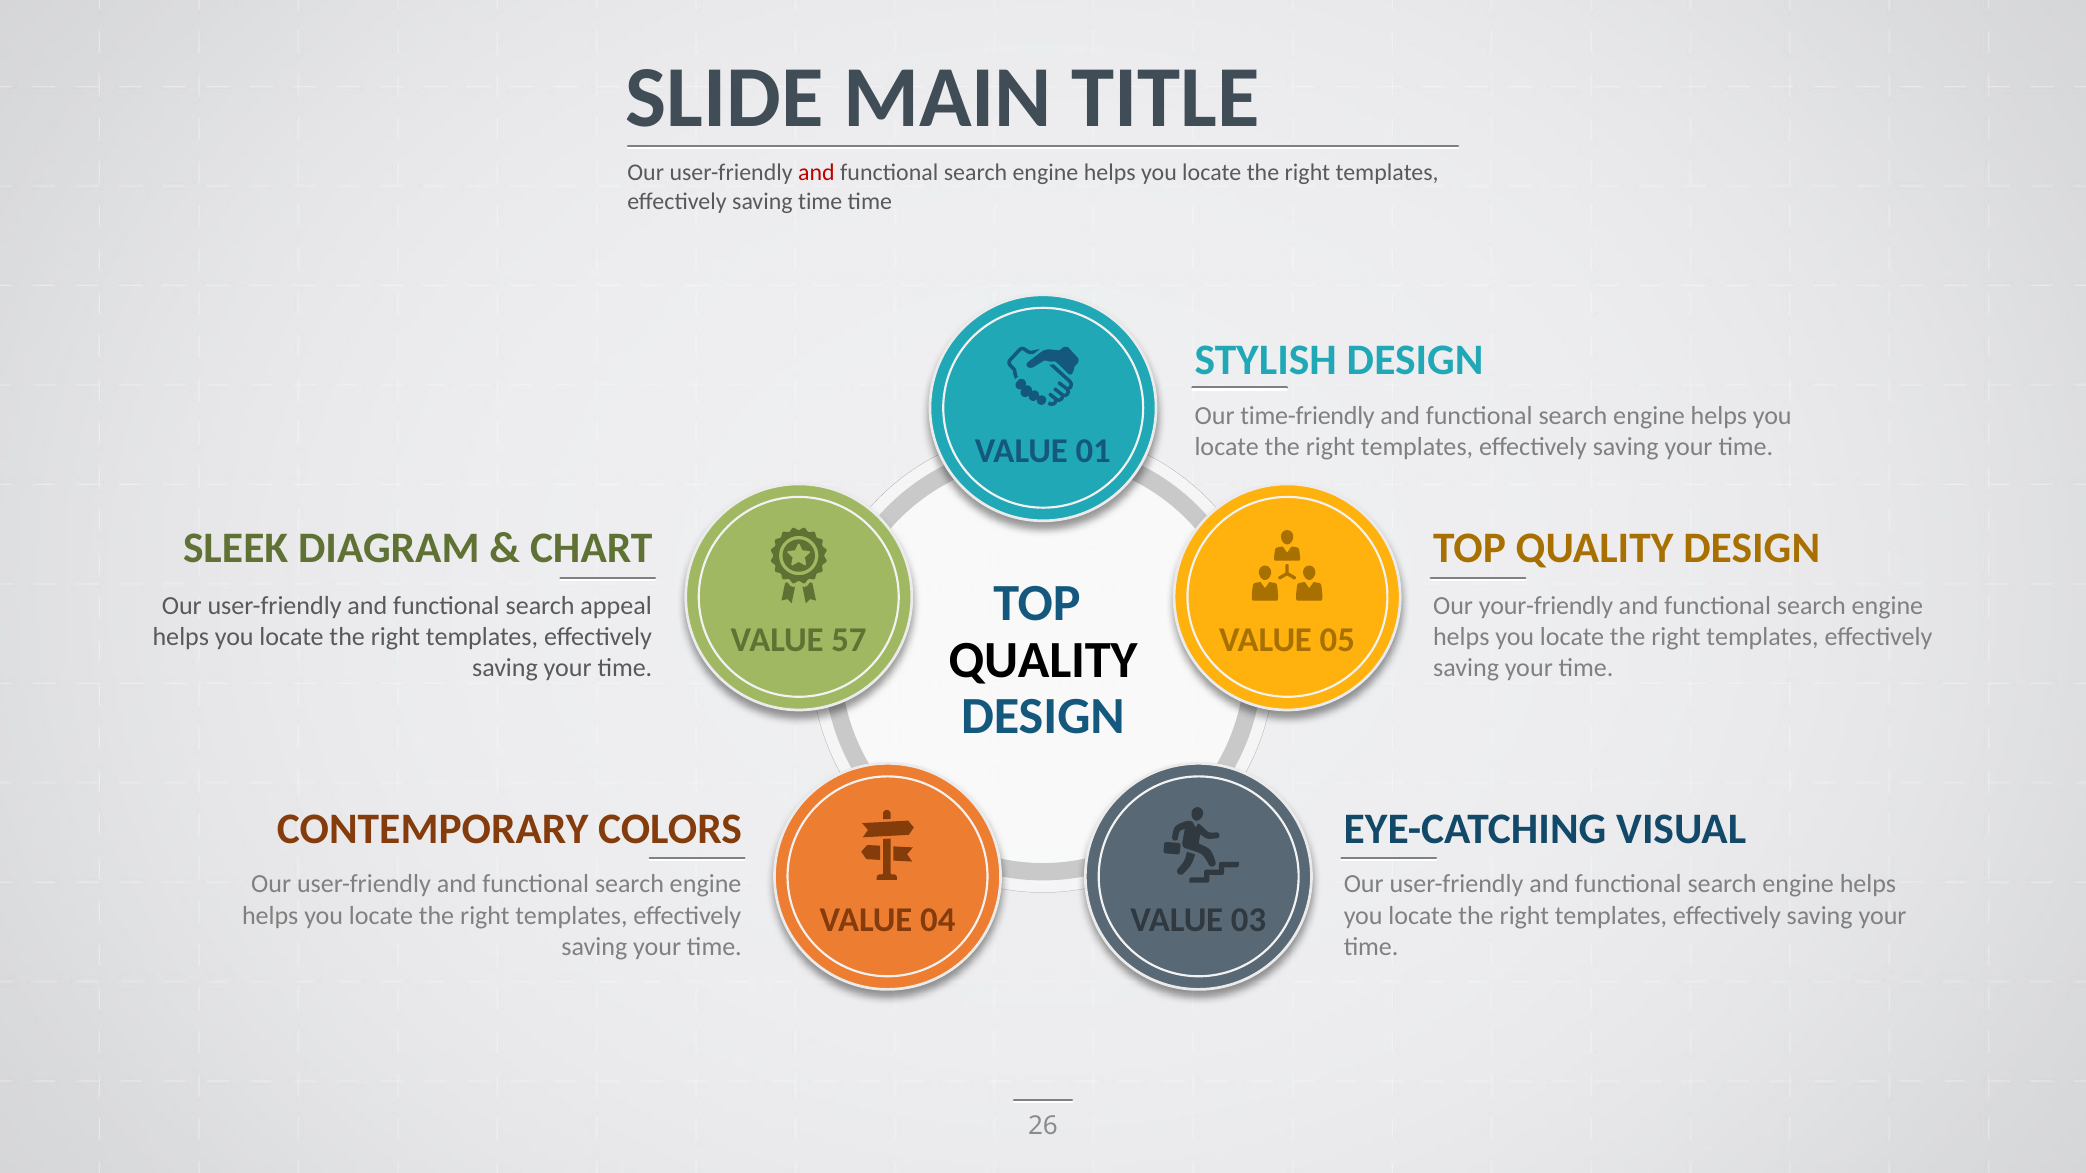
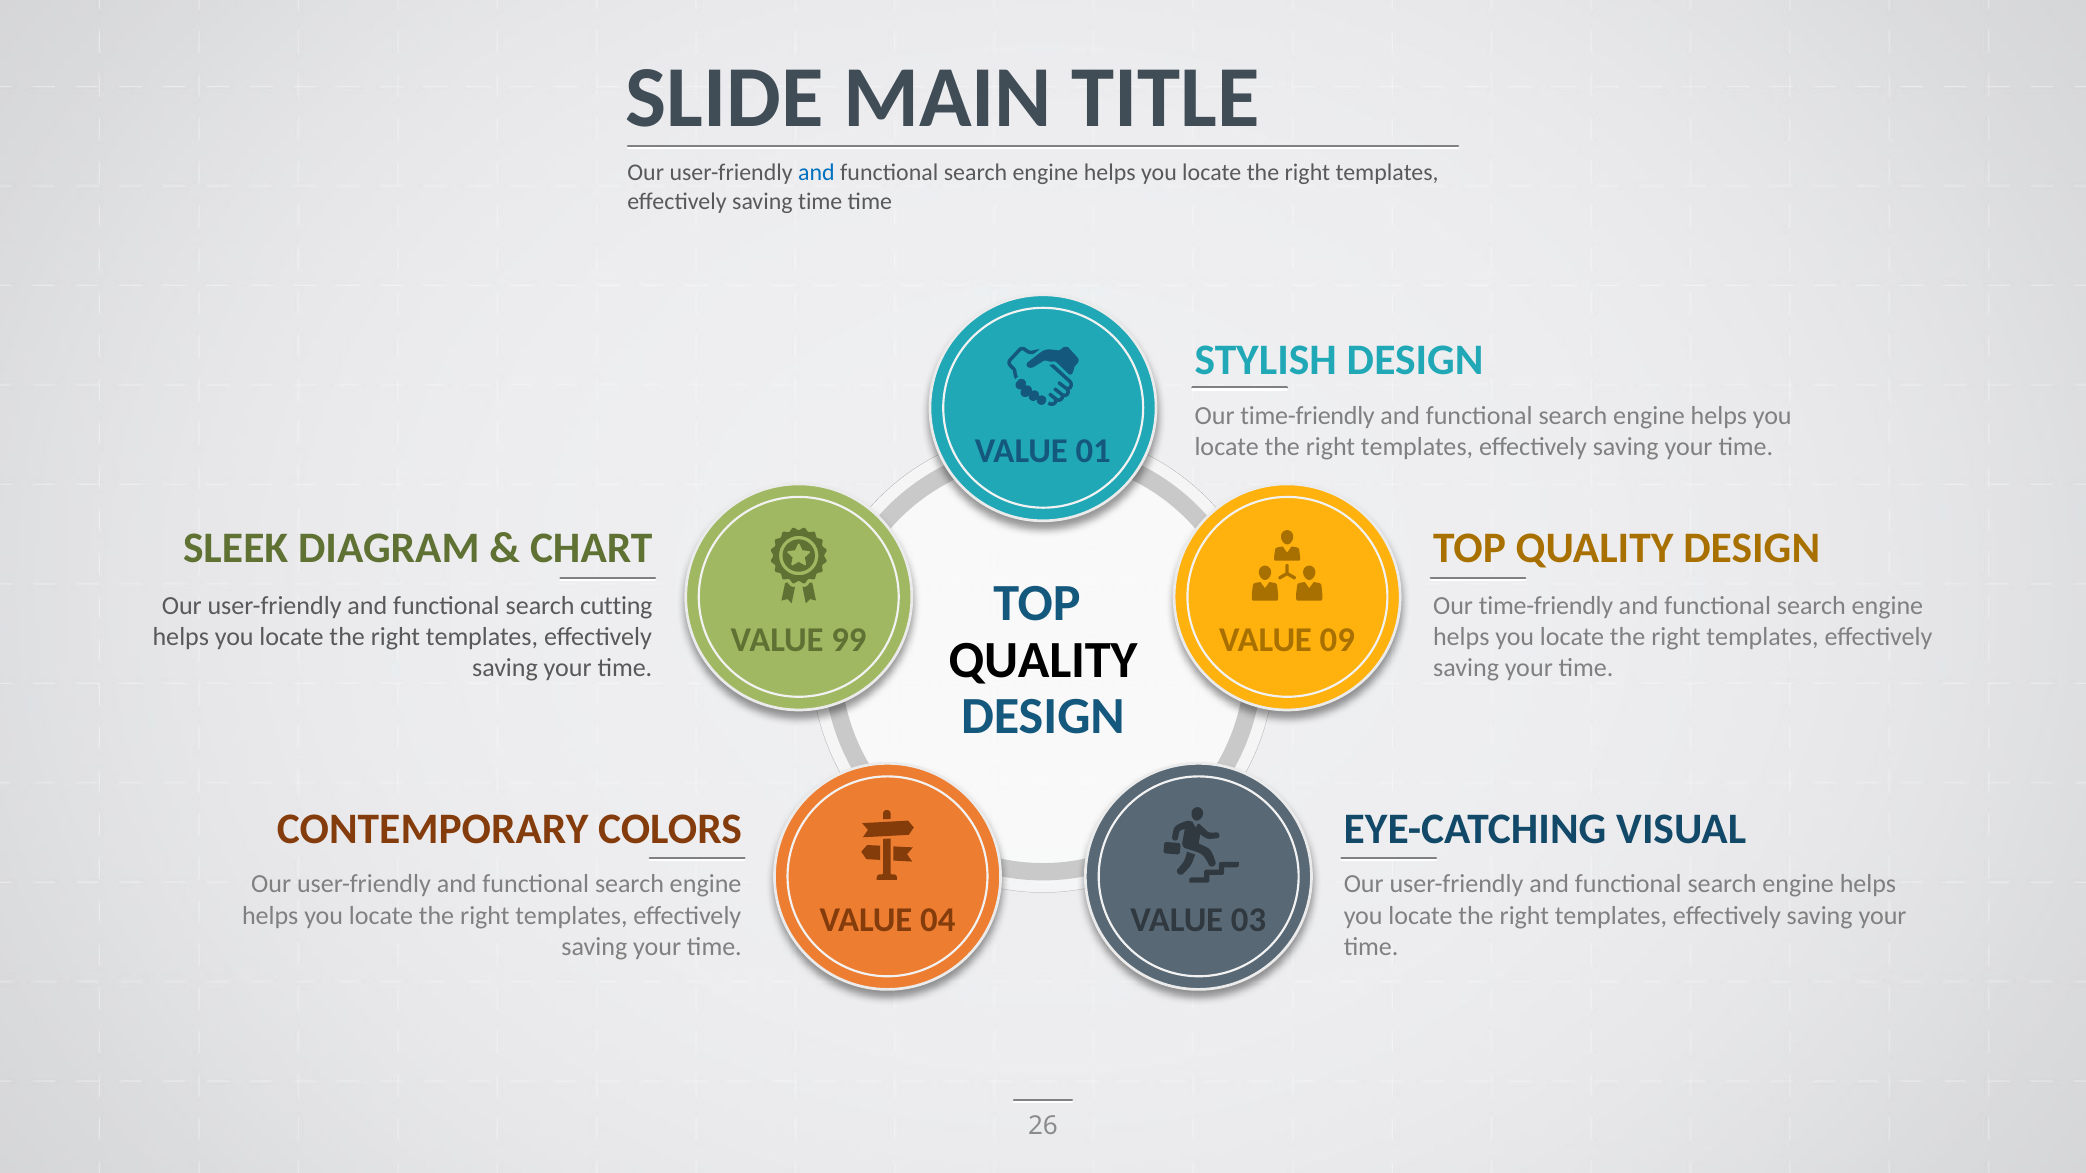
and colour: red -> blue (816, 173)
appeal: appeal -> cutting (616, 606)
your-friendly: your-friendly -> time-friendly (1546, 606)
57: 57 -> 99 (849, 641)
05: 05 -> 09 (1337, 641)
